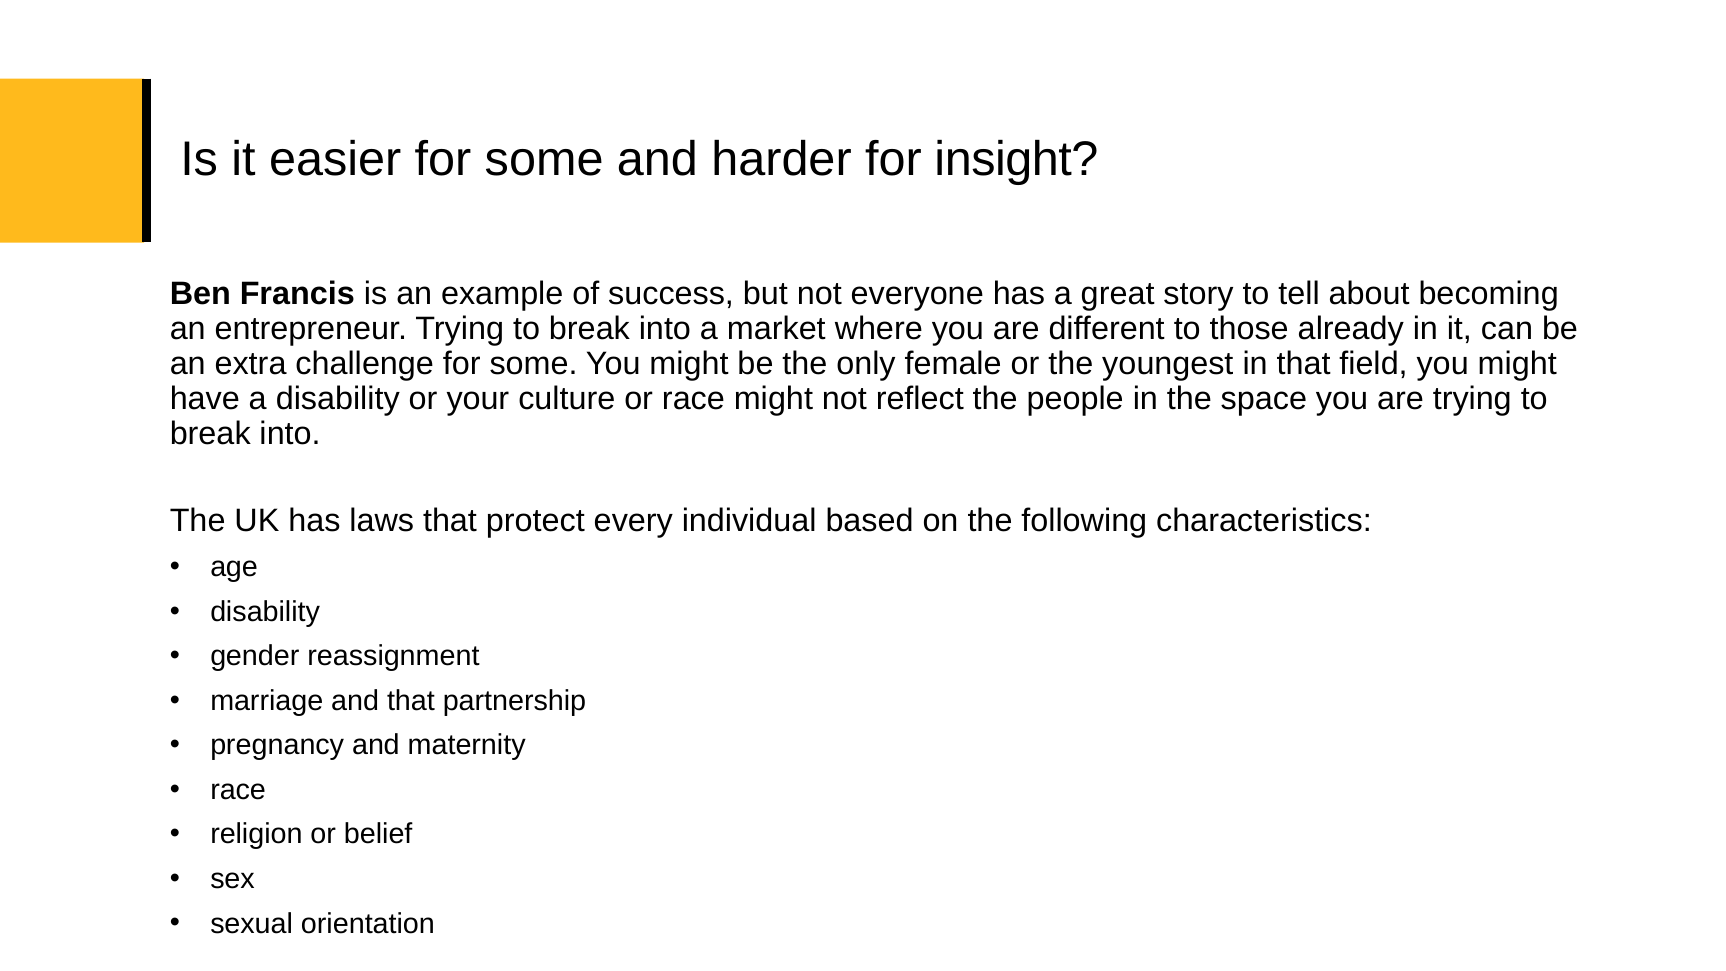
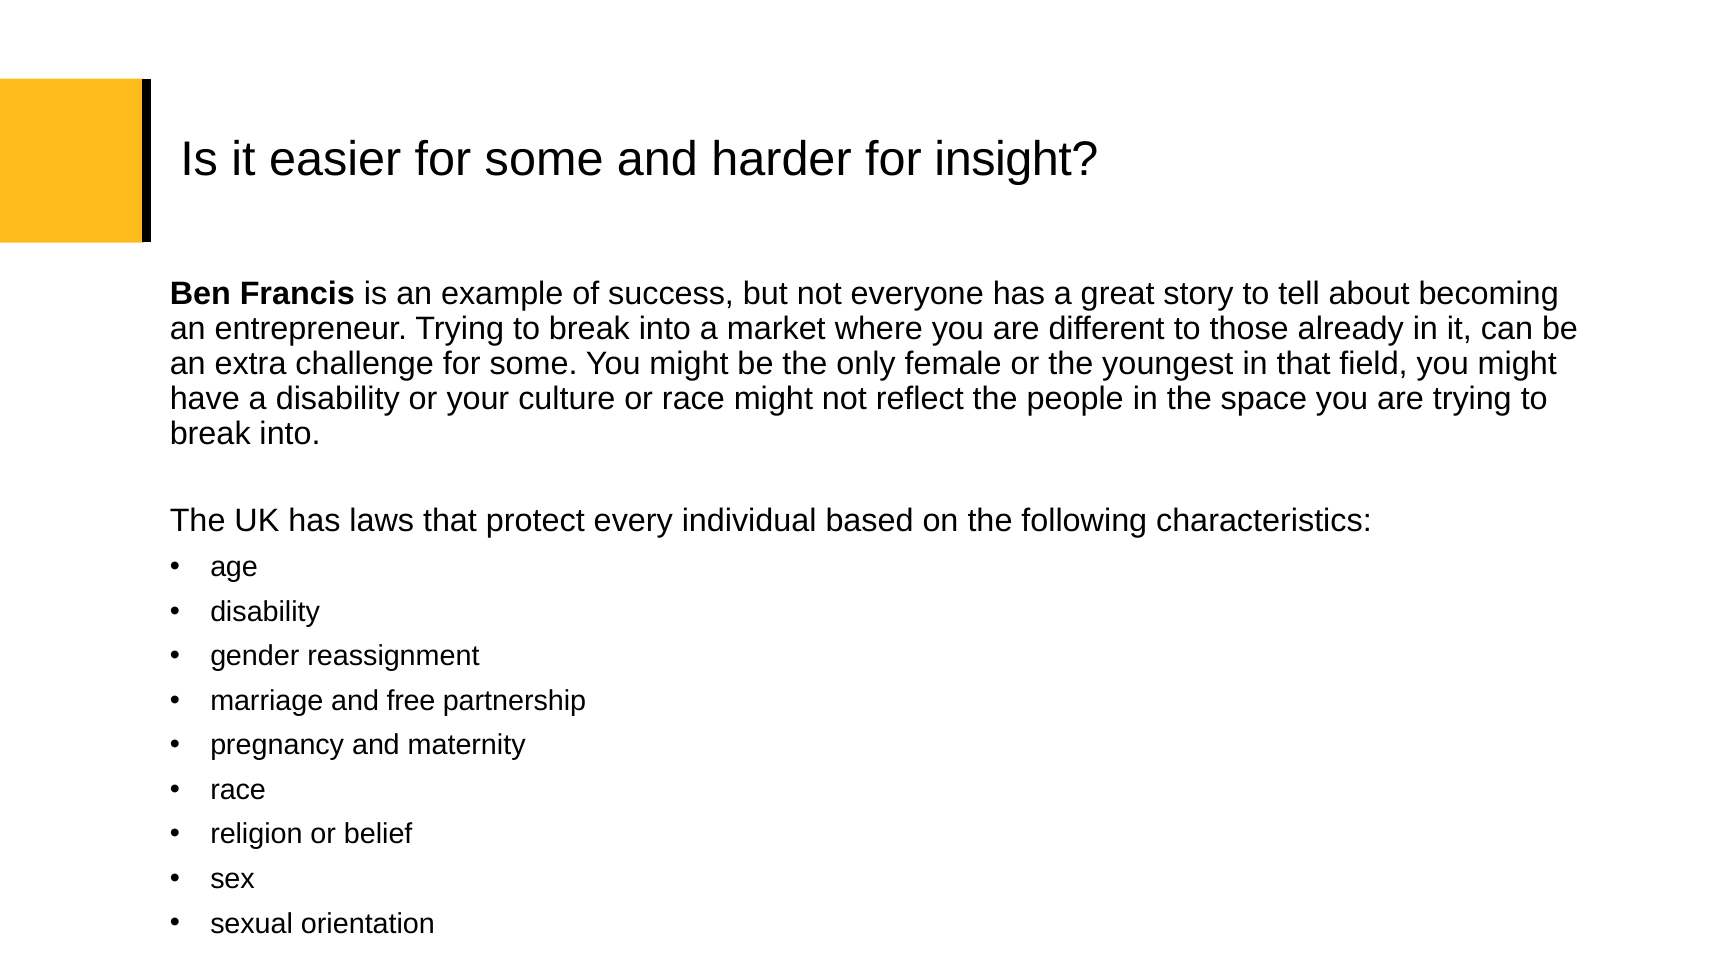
and that: that -> free (411, 701)
